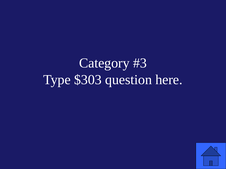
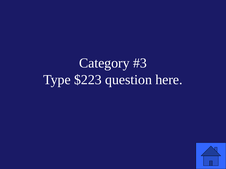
$303: $303 -> $223 (88, 80)
